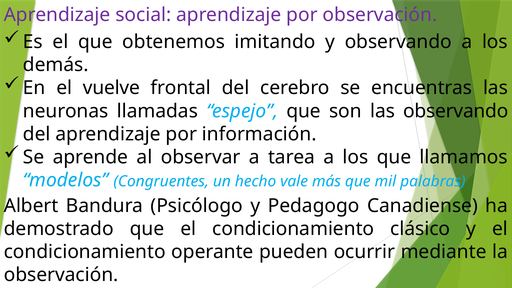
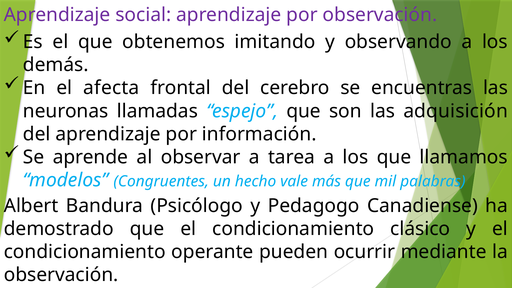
vuelve: vuelve -> afecta (111, 88)
las observando: observando -> adquisición (456, 111)
